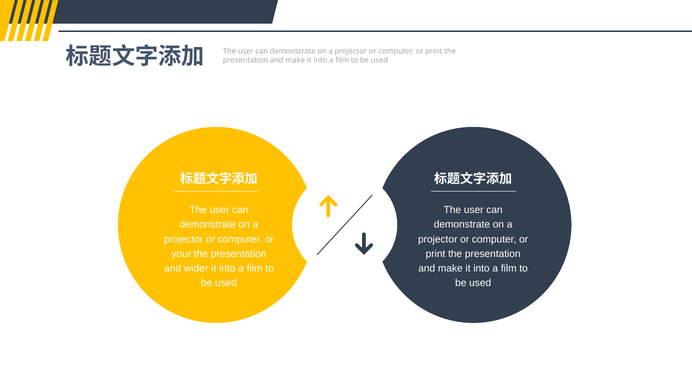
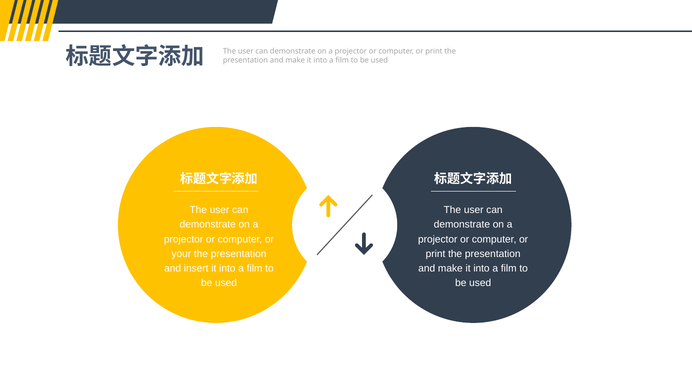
wider: wider -> insert (196, 268)
